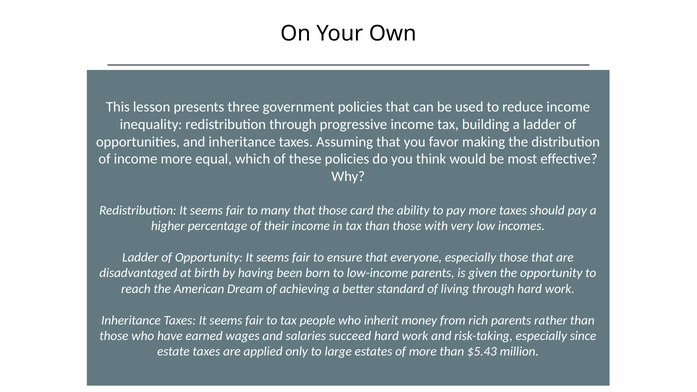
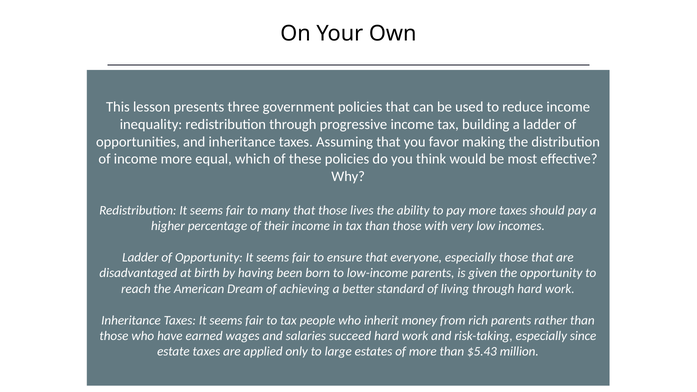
card: card -> lives (362, 210)
